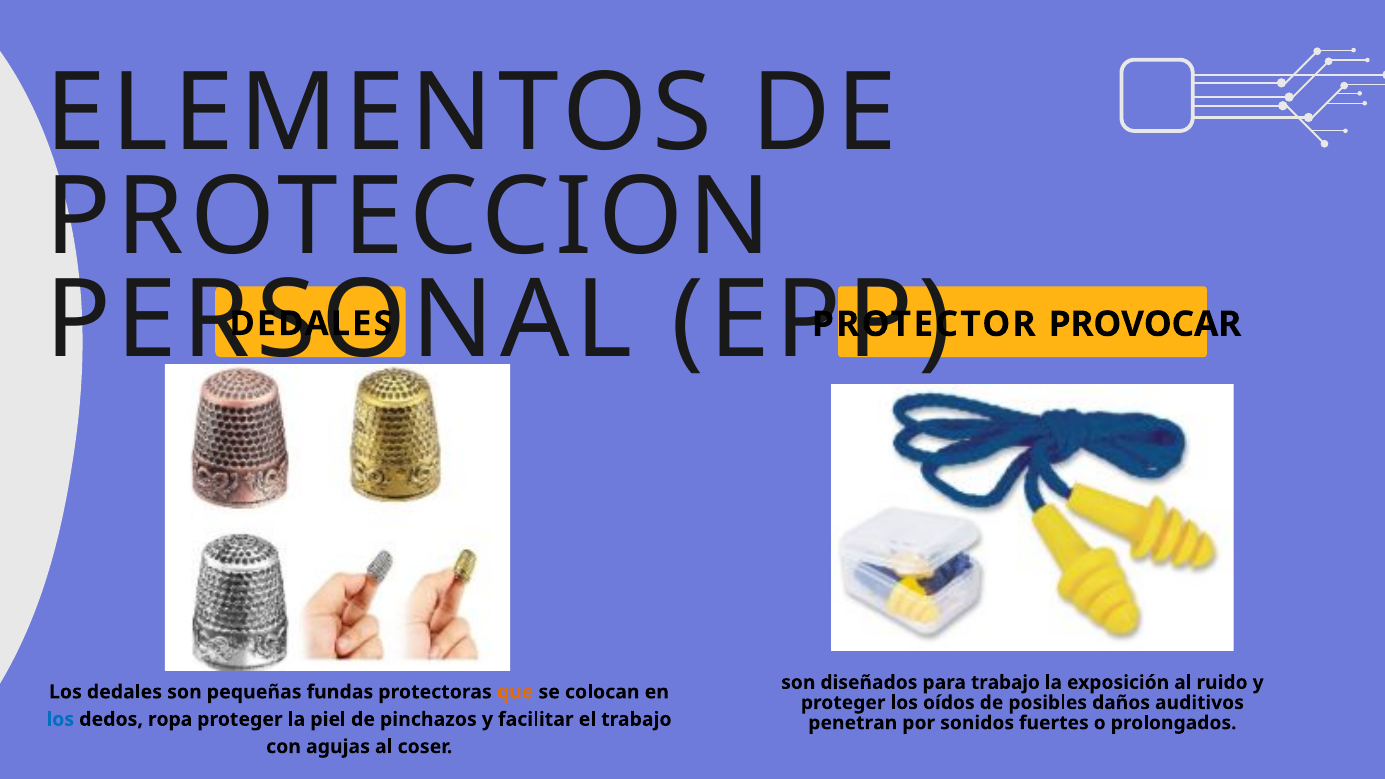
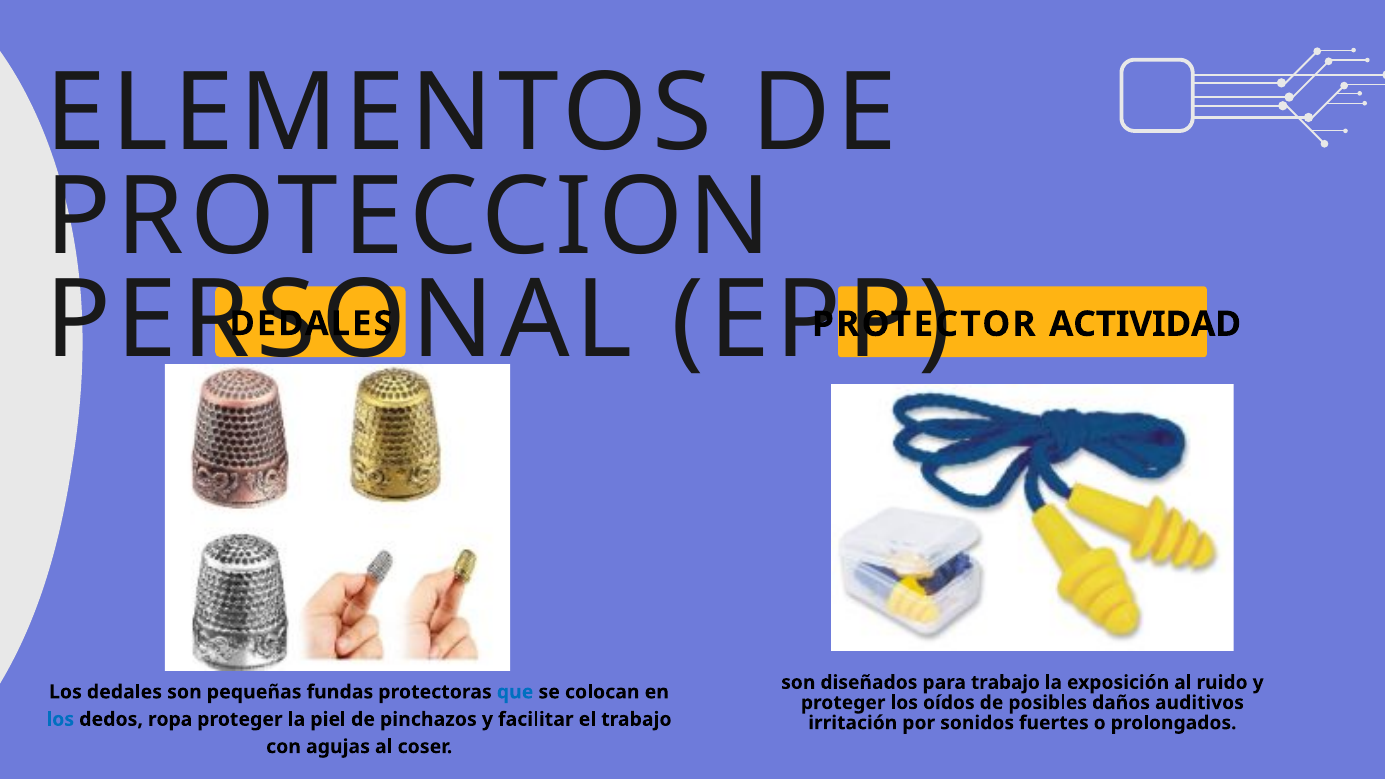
PROVOCAR: PROVOCAR -> ACTIVIDAD (1145, 324)
que colour: orange -> blue (515, 692)
penetran: penetran -> irritación (853, 723)
